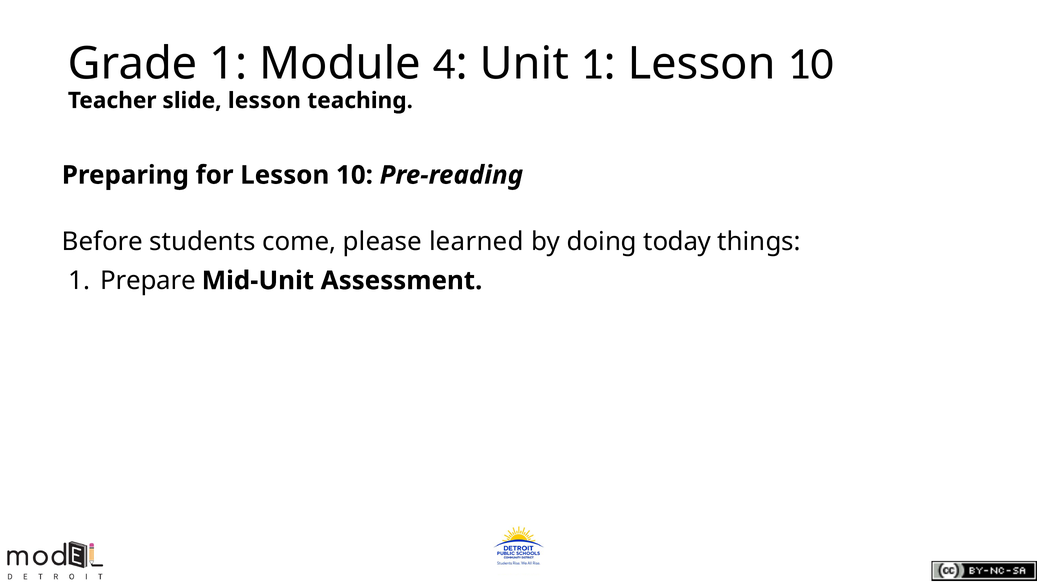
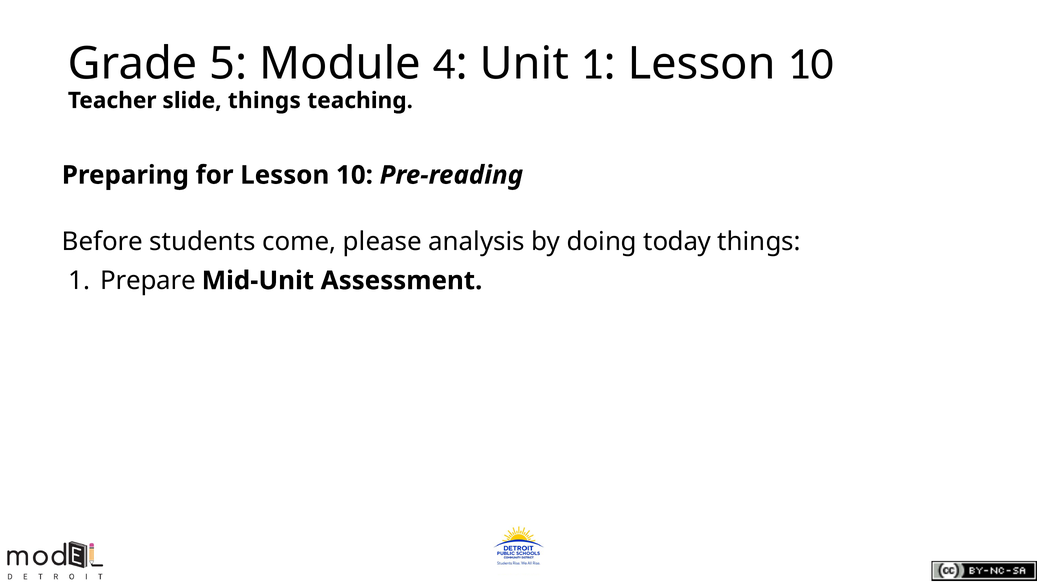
Grade 1: 1 -> 5 (228, 64)
slide lesson: lesson -> things (264, 101)
learned: learned -> analysis (477, 242)
